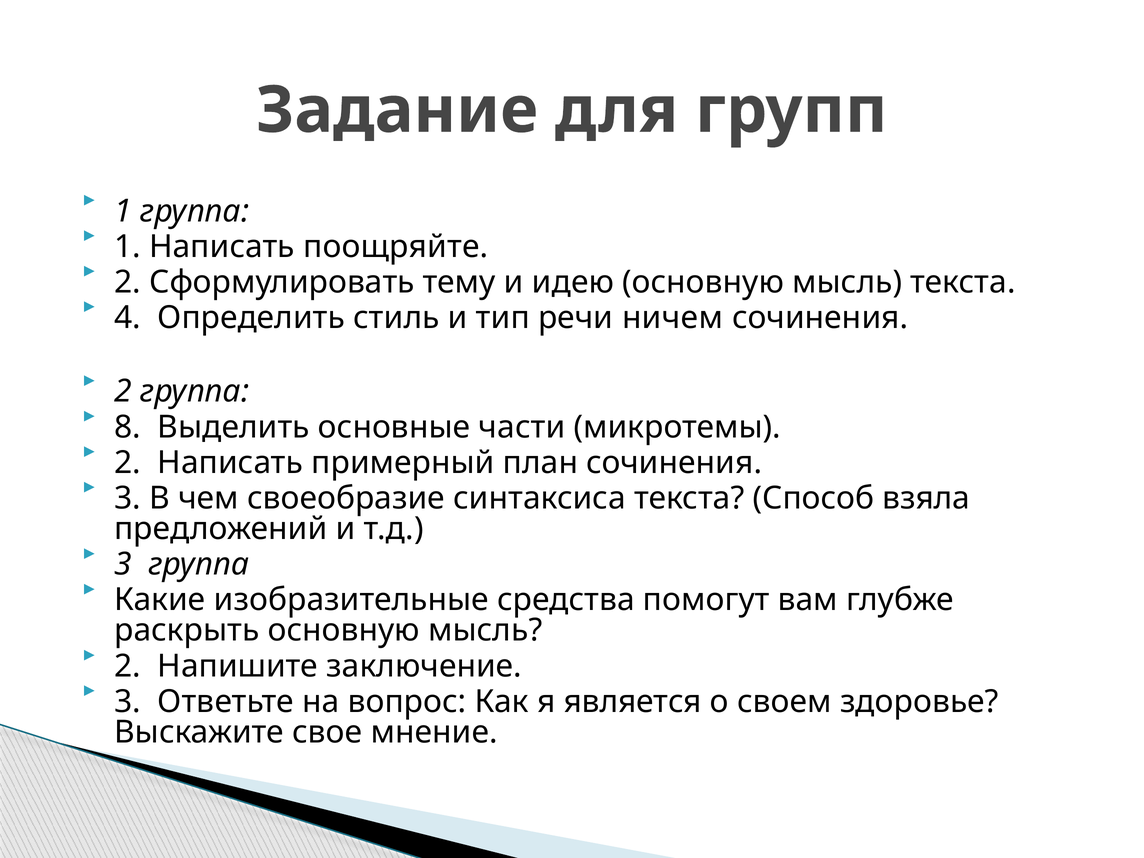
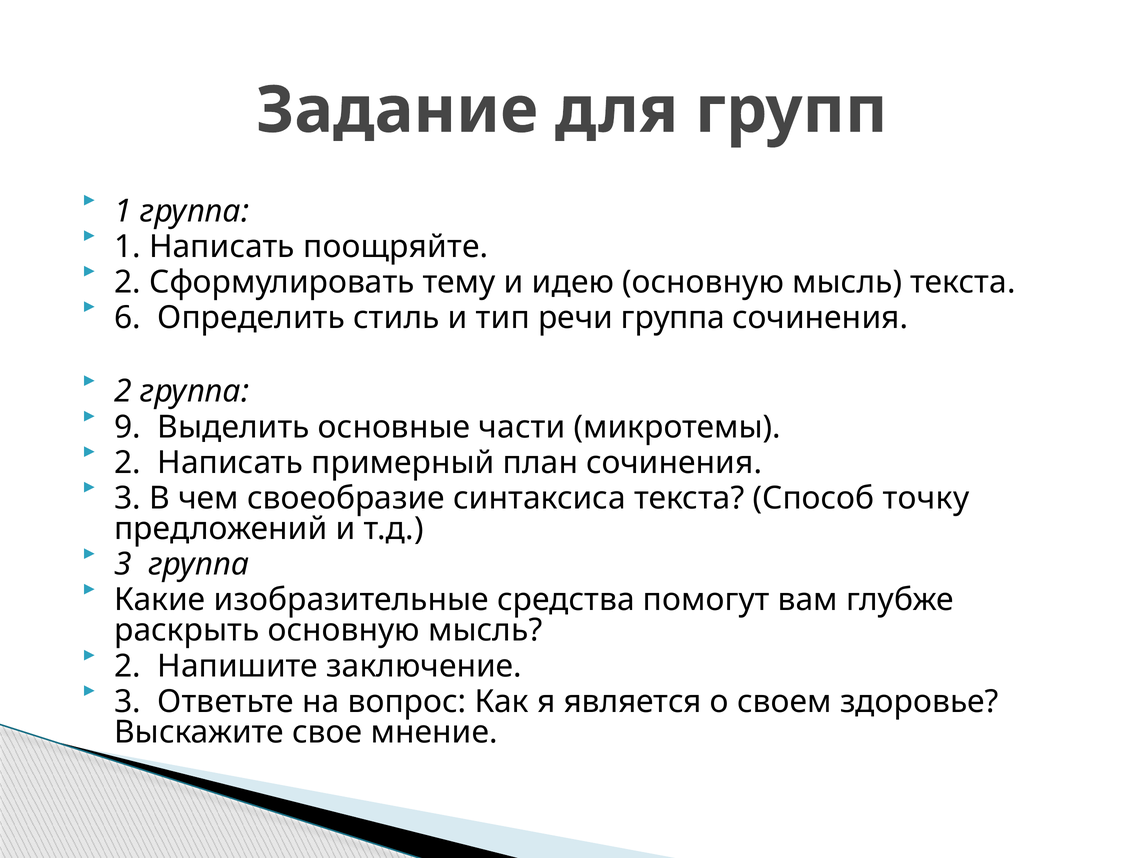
4: 4 -> 6 (128, 318)
речи ничем: ничем -> группа (673, 318)
8: 8 -> 9 (128, 427)
взяла: взяла -> точку (926, 498)
